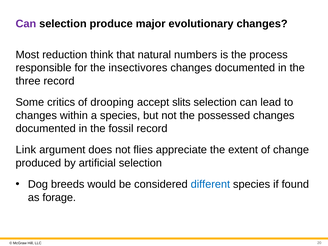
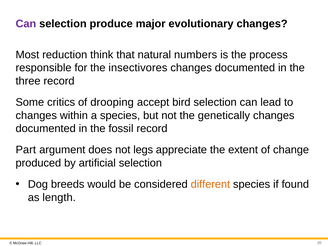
slits: slits -> bird (181, 102)
possessed: possessed -> genetically (224, 115)
Link: Link -> Part (26, 150)
flies: flies -> legs (143, 150)
different colour: blue -> orange (210, 184)
forage: forage -> length (59, 197)
